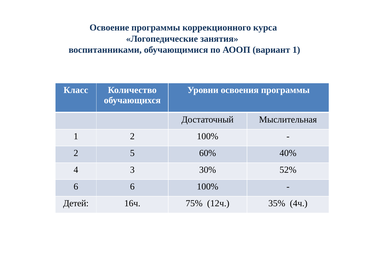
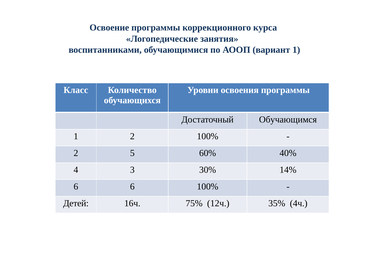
Мыслительная: Мыслительная -> Обучающимся (288, 119)
52%: 52% -> 14% (288, 170)
